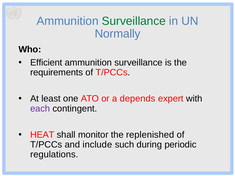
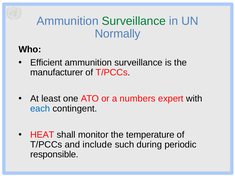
requirements: requirements -> manufacturer (57, 73)
depends: depends -> numbers (138, 99)
each colour: purple -> blue (40, 109)
replenished: replenished -> temperature (150, 135)
regulations: regulations -> responsible (54, 155)
